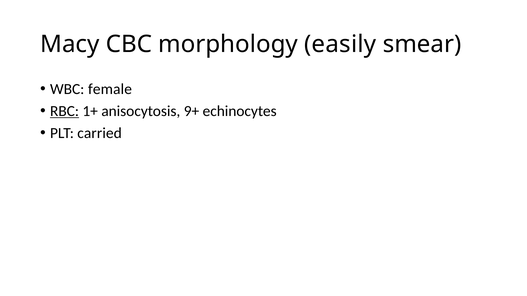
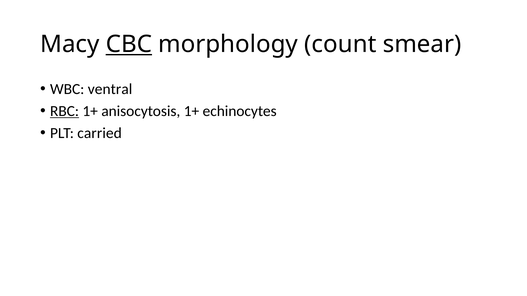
CBC underline: none -> present (129, 44)
easily: easily -> count (340, 44)
female: female -> ventral (110, 89)
anisocytosis 9+: 9+ -> 1+ (191, 111)
